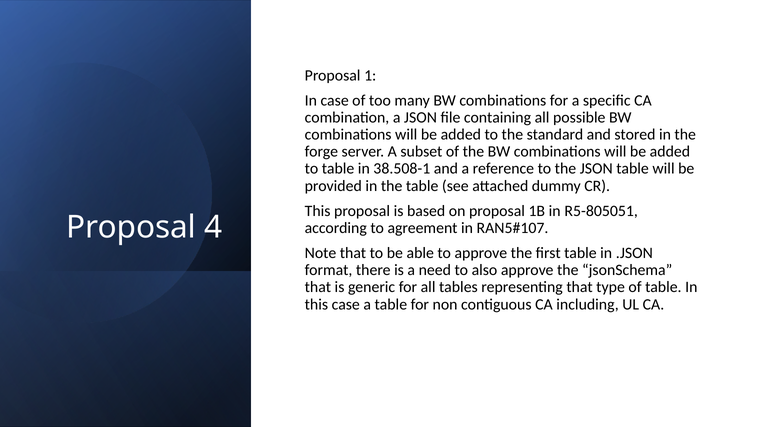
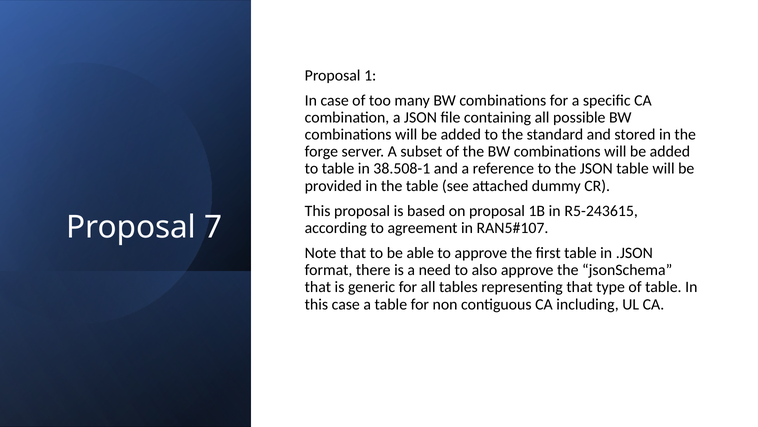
R5-805051: R5-805051 -> R5-243615 (601, 211)
4: 4 -> 7 (213, 227)
